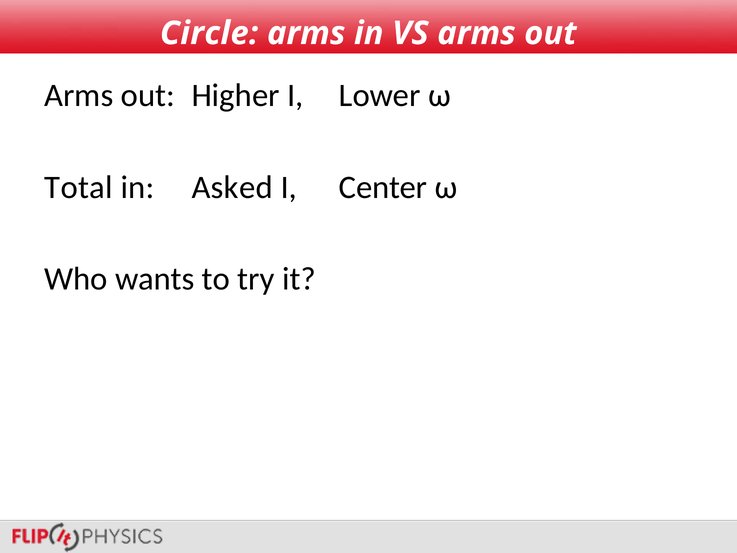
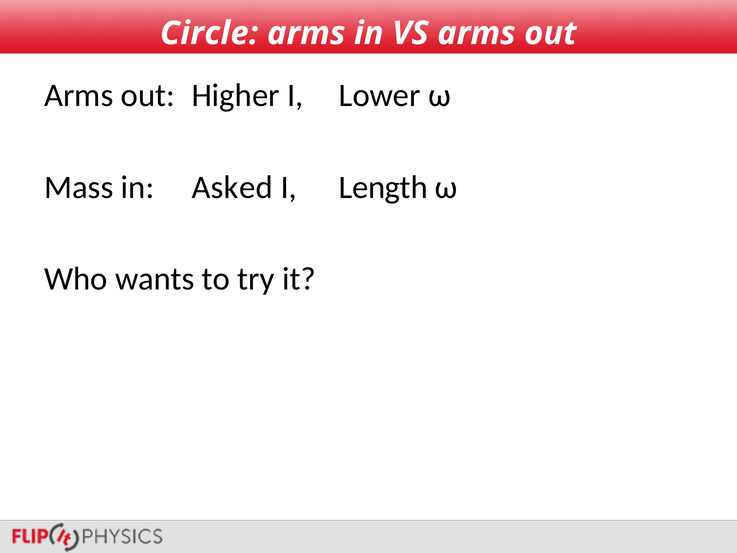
Total: Total -> Mass (79, 187)
Center: Center -> Length (383, 187)
